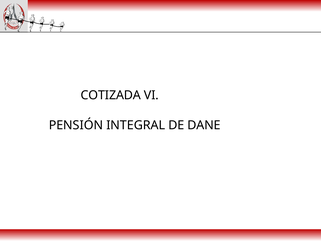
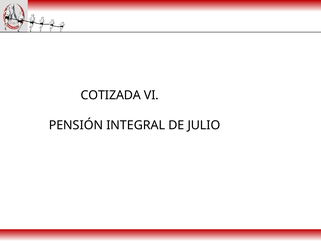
DANE: DANE -> JULIO (204, 125)
